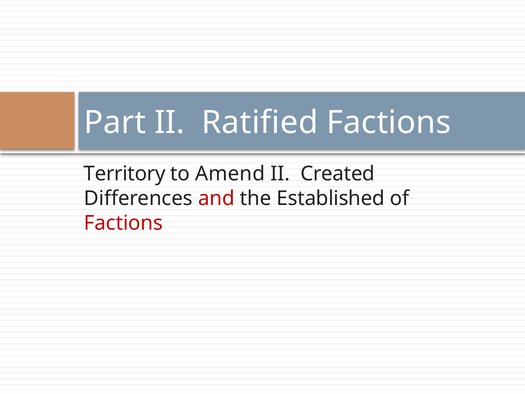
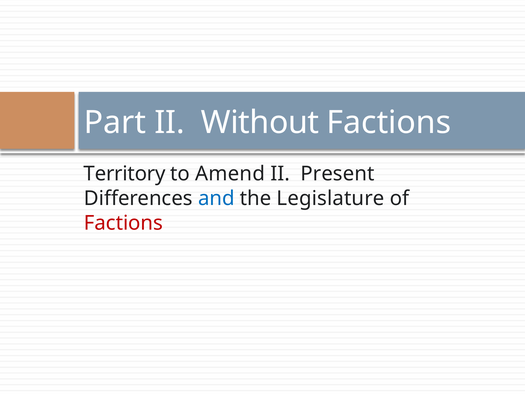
Ratified: Ratified -> Without (260, 123)
Created: Created -> Present (337, 174)
and colour: red -> blue (216, 198)
Established: Established -> Legislature (331, 198)
